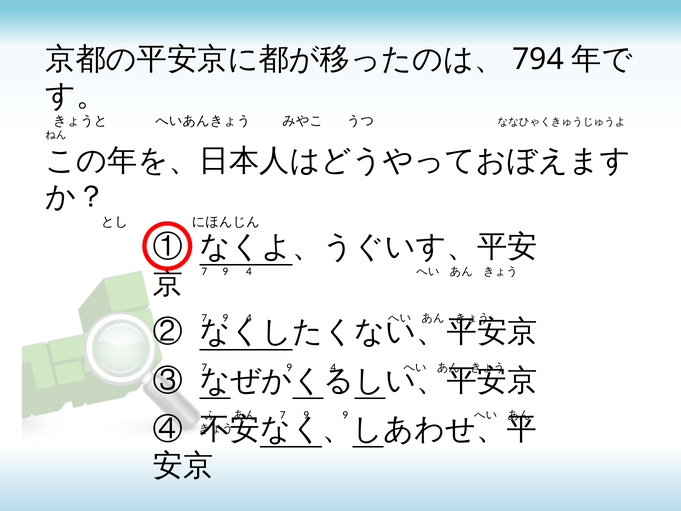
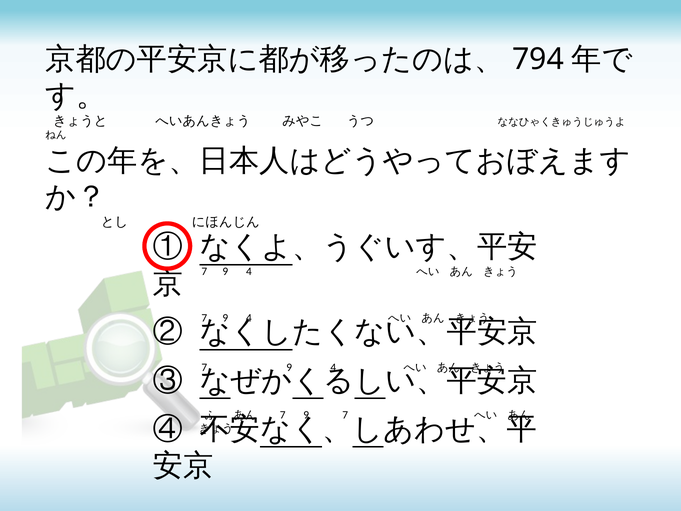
9 9: 9 -> 7 (345, 415)
